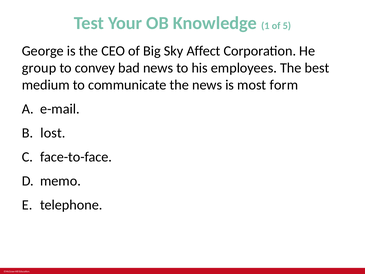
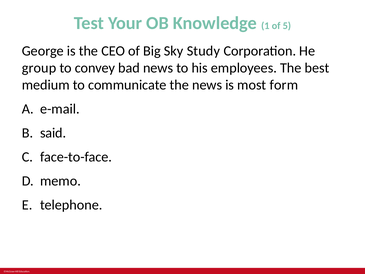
Affect: Affect -> Study (203, 51)
lost: lost -> said (53, 133)
